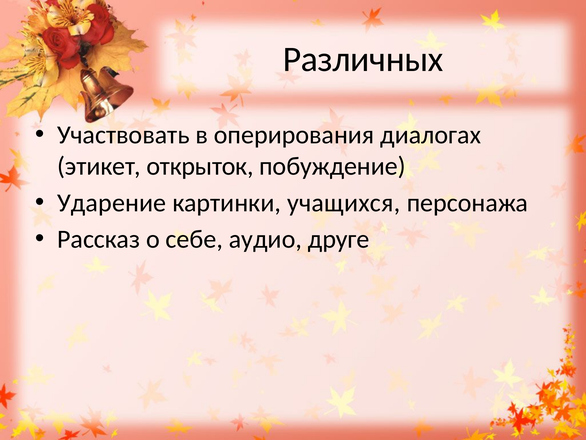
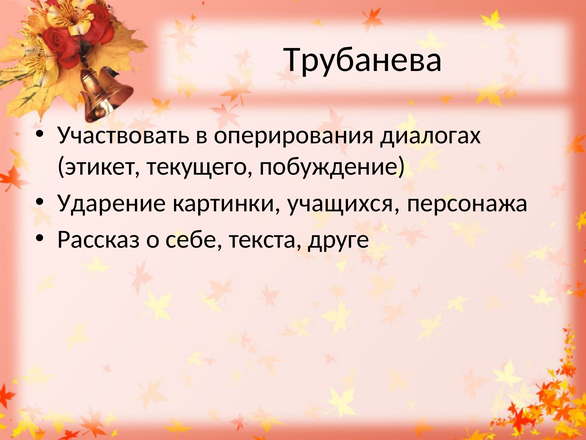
Различных: Различных -> Трубанева (363, 59)
открыток: открыток -> текущего (200, 166)
аудио: аудио -> текста (265, 239)
